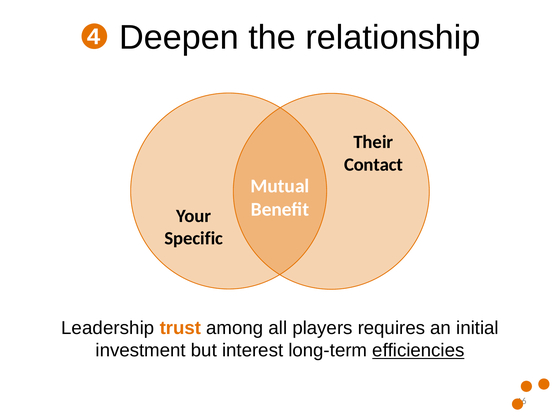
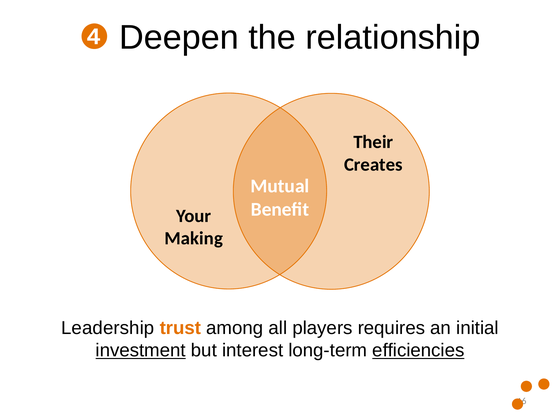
Contact: Contact -> Creates (373, 165)
Specific: Specific -> Making (194, 238)
investment underline: none -> present (141, 350)
